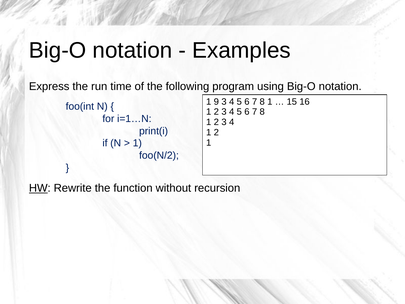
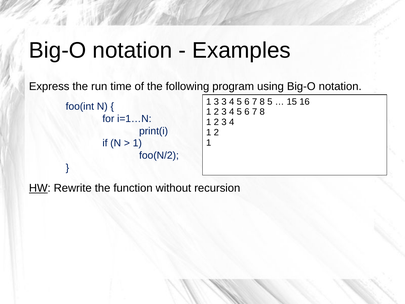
1 9: 9 -> 3 (216, 102)
1: 1 -> 5 (270, 102)
